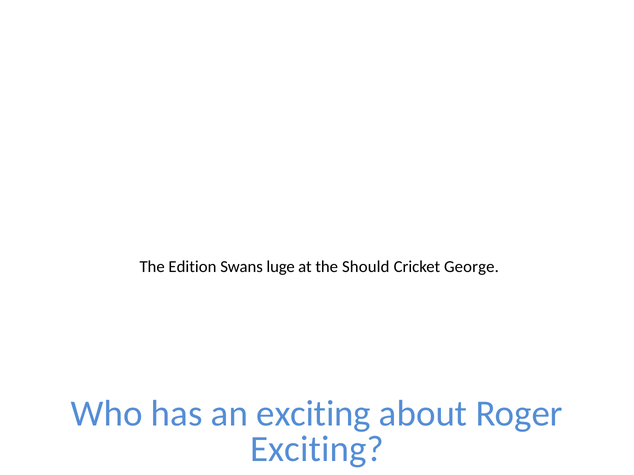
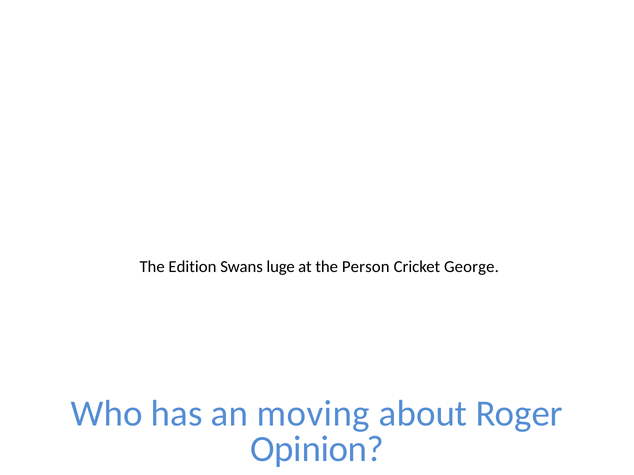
Should: Should -> Person (366, 267)
an exciting: exciting -> moving (313, 414)
Exciting: Exciting -> Opinion (317, 449)
